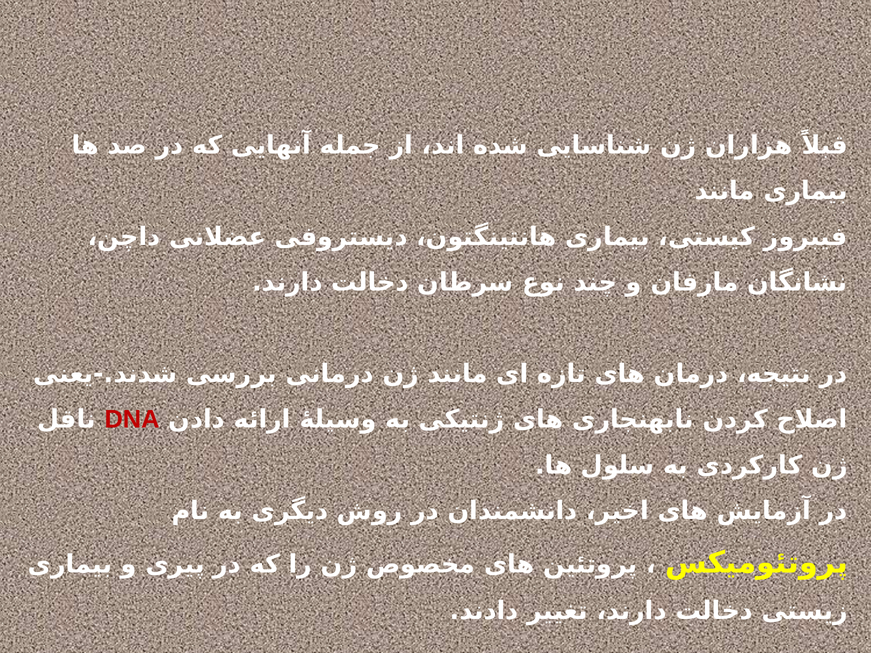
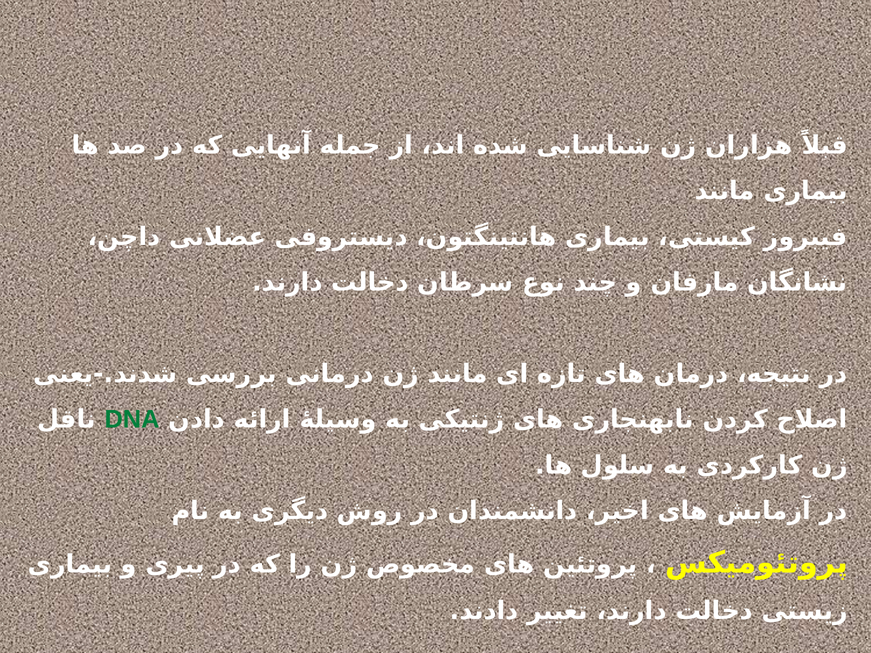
DNA colour: red -> green (132, 420)
